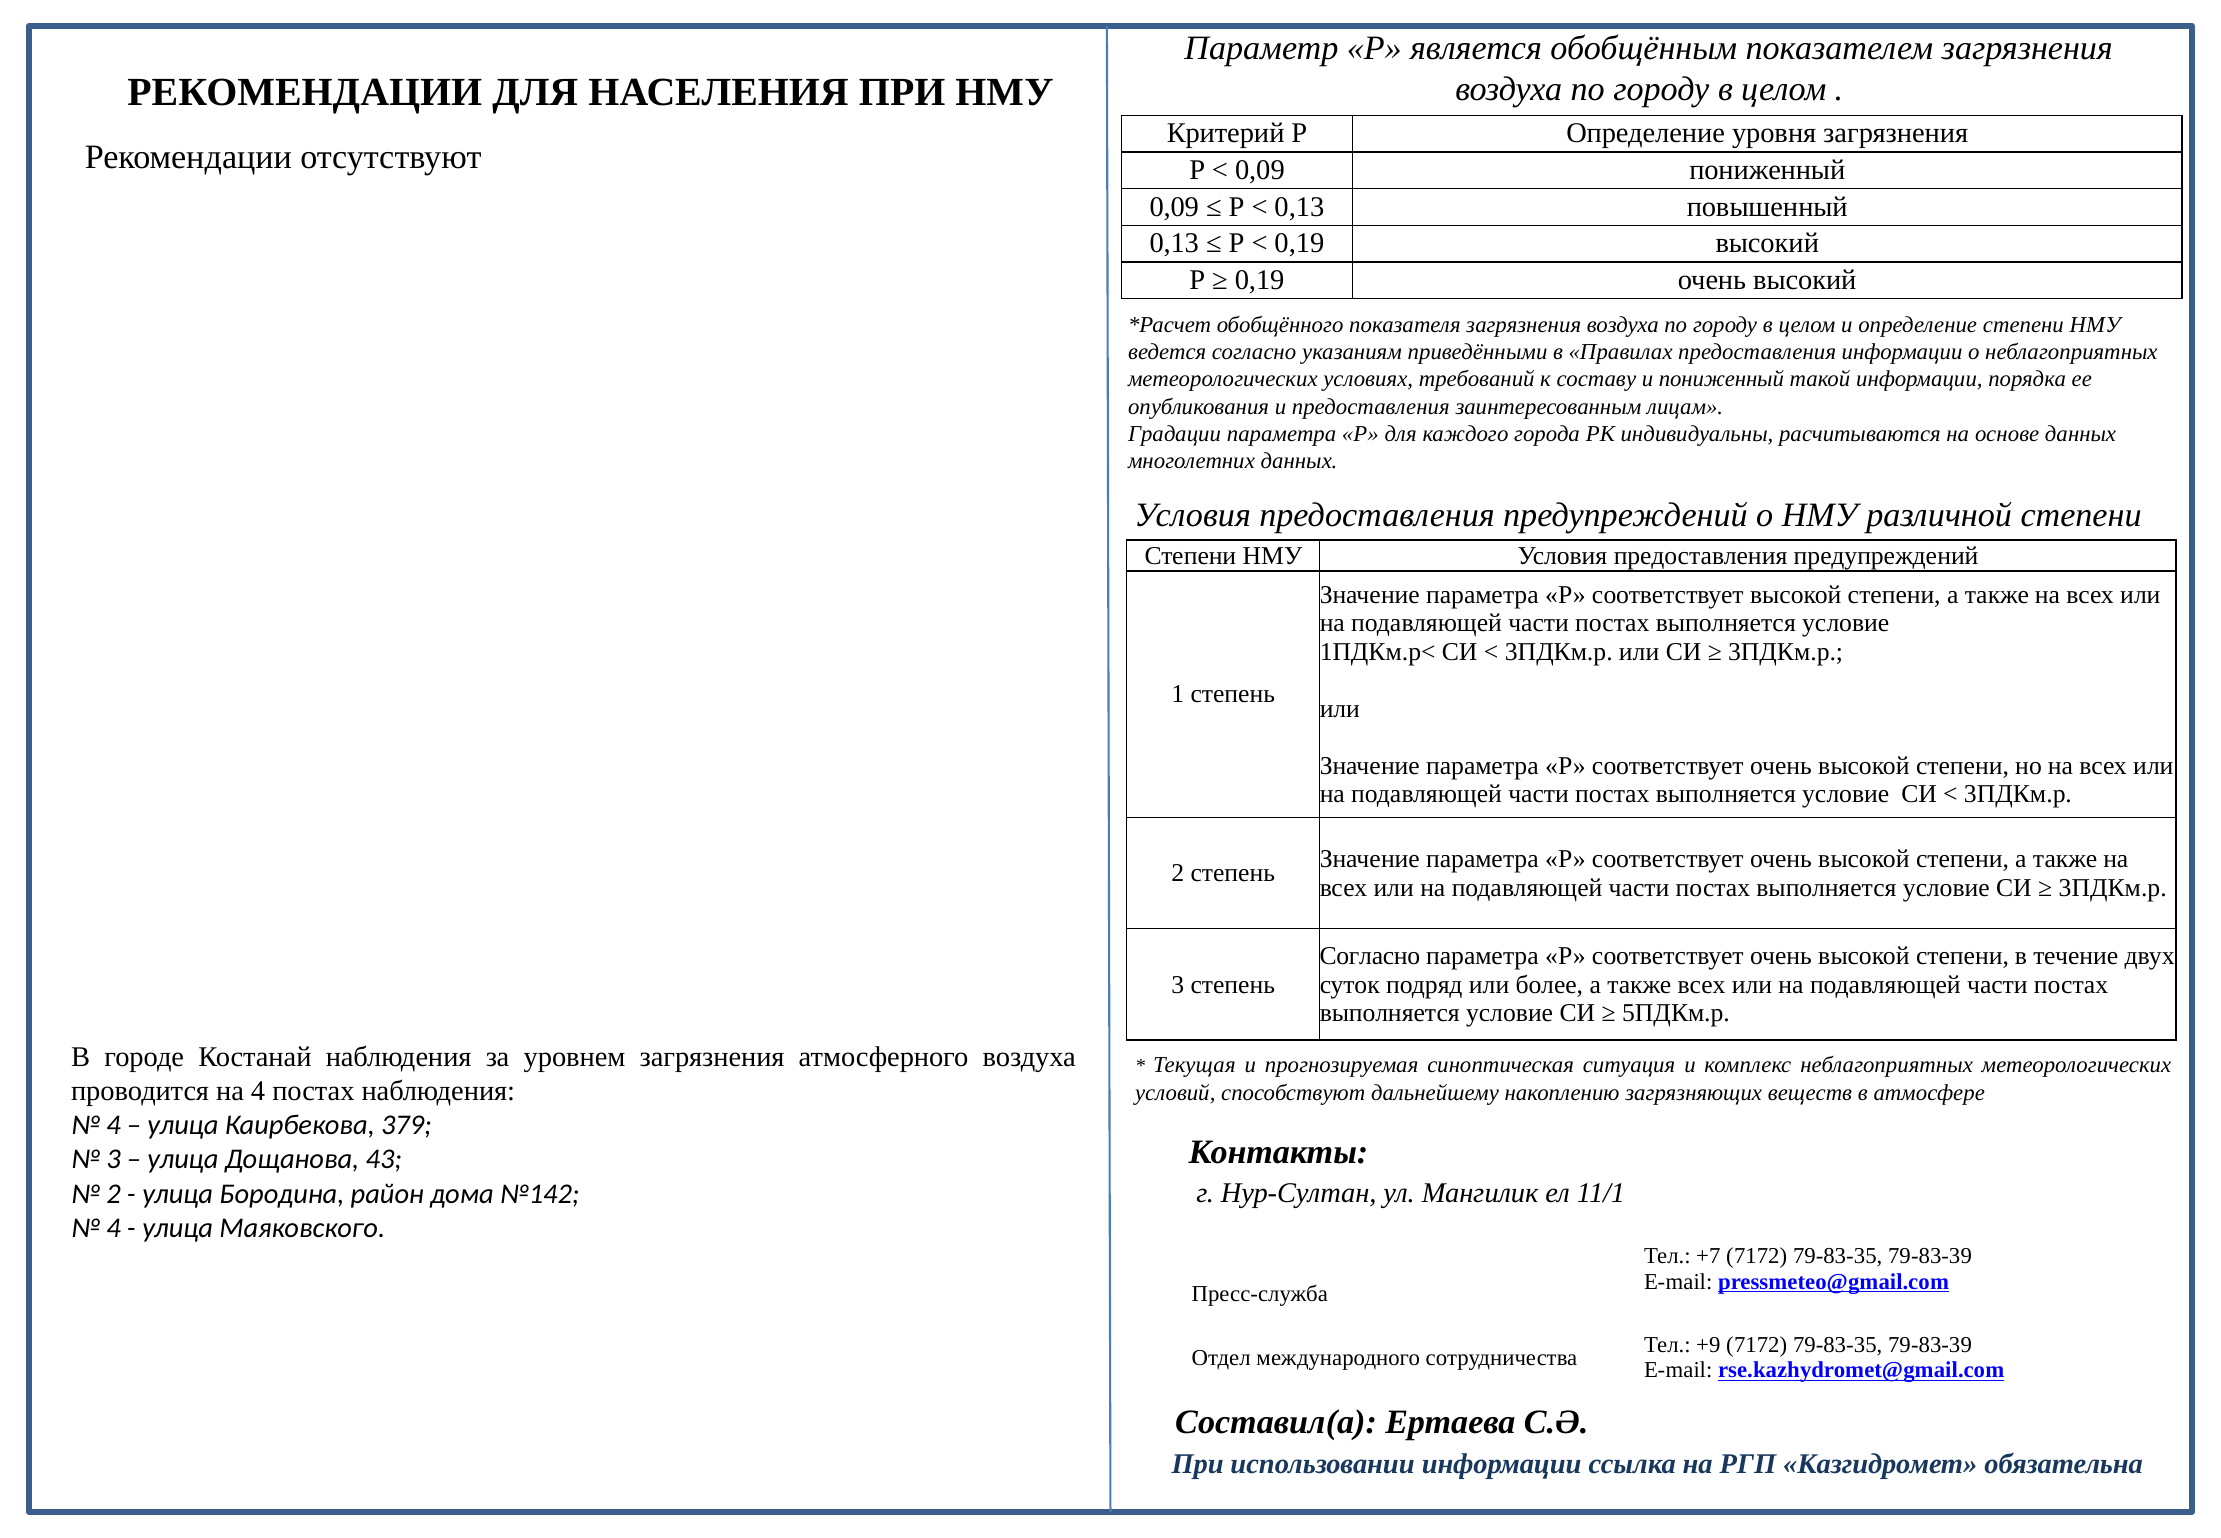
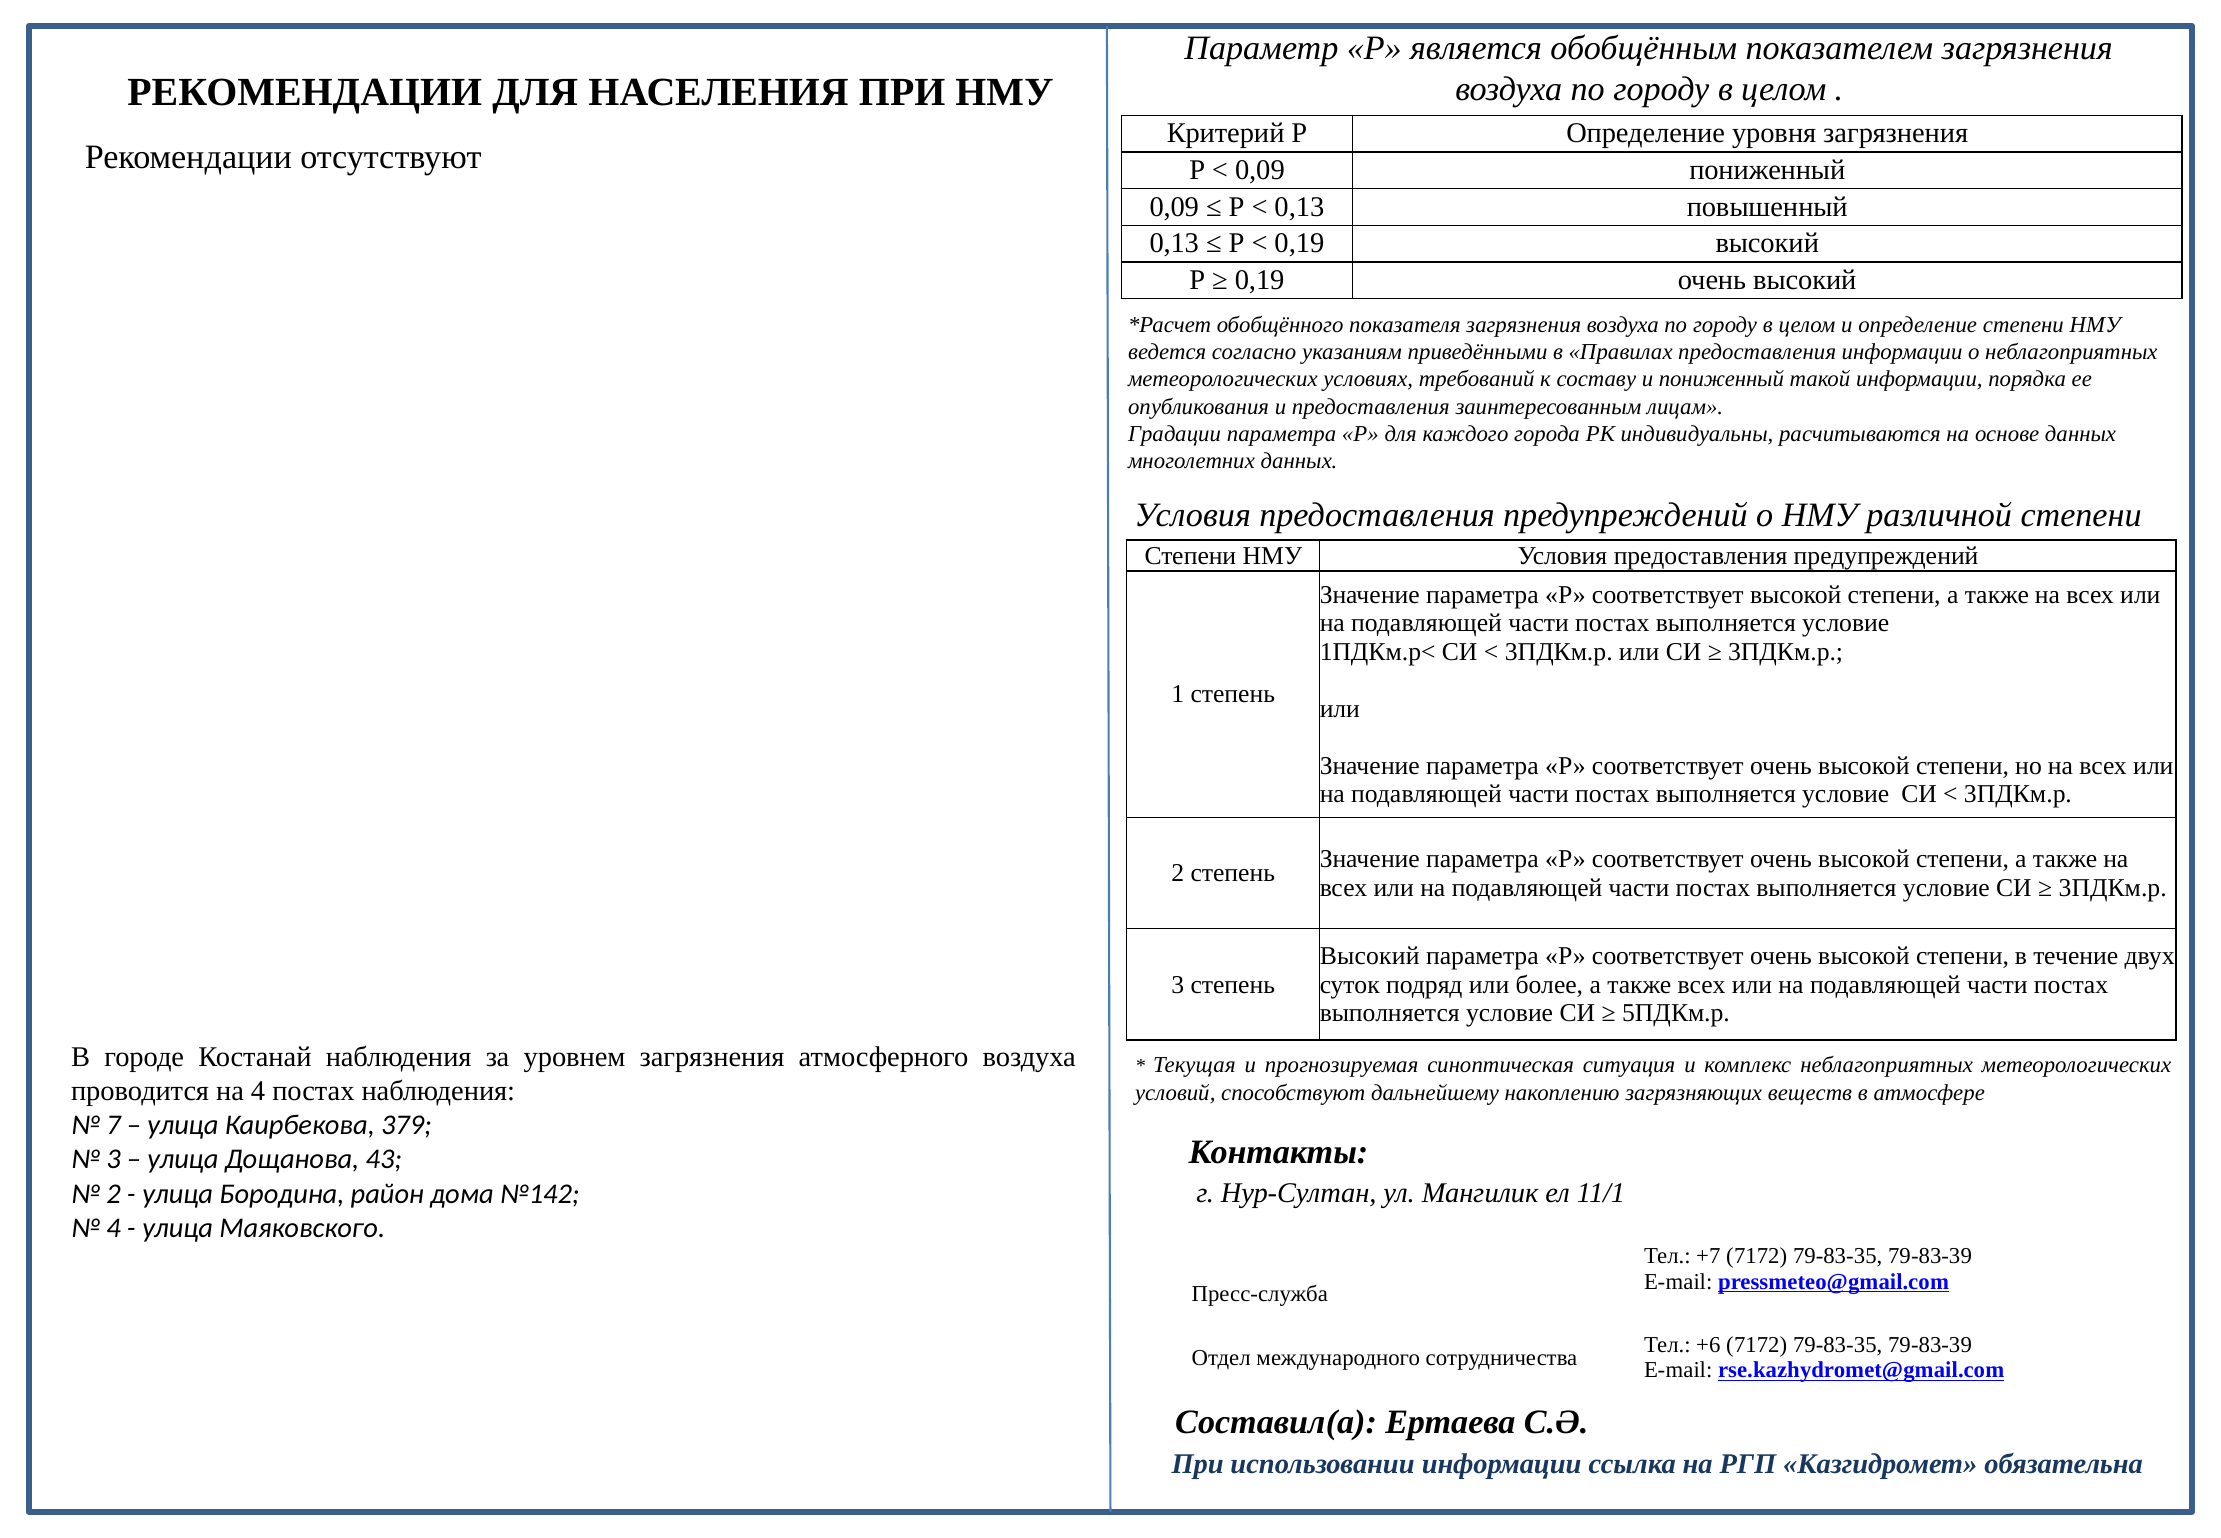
Согласно: Согласно -> Высокий (1370, 956)
4: 4 -> 7 (114, 1125)
+9: +9 -> +6 (1708, 1345)
